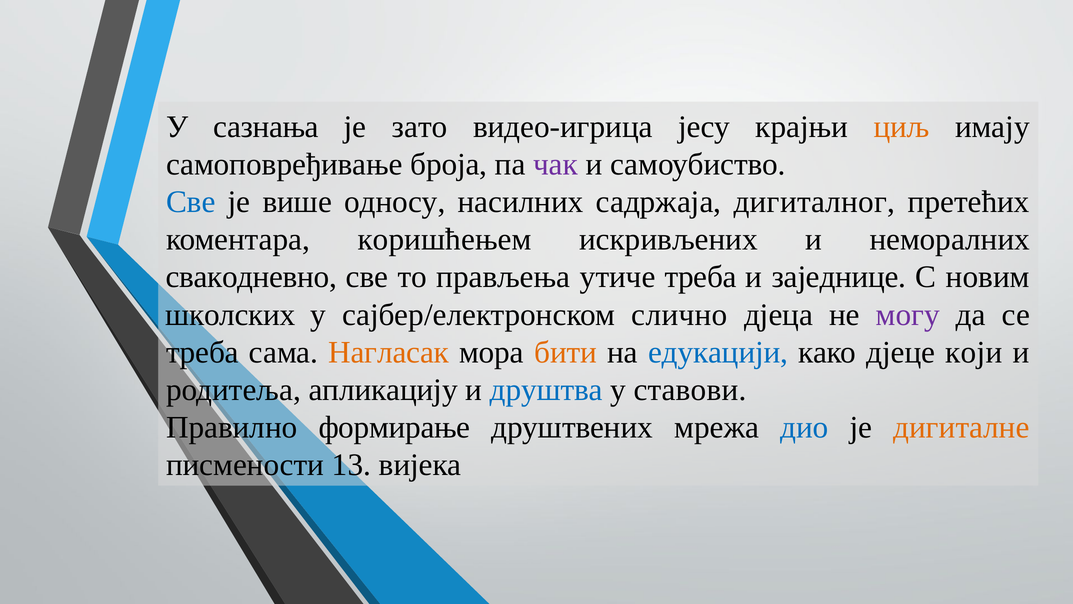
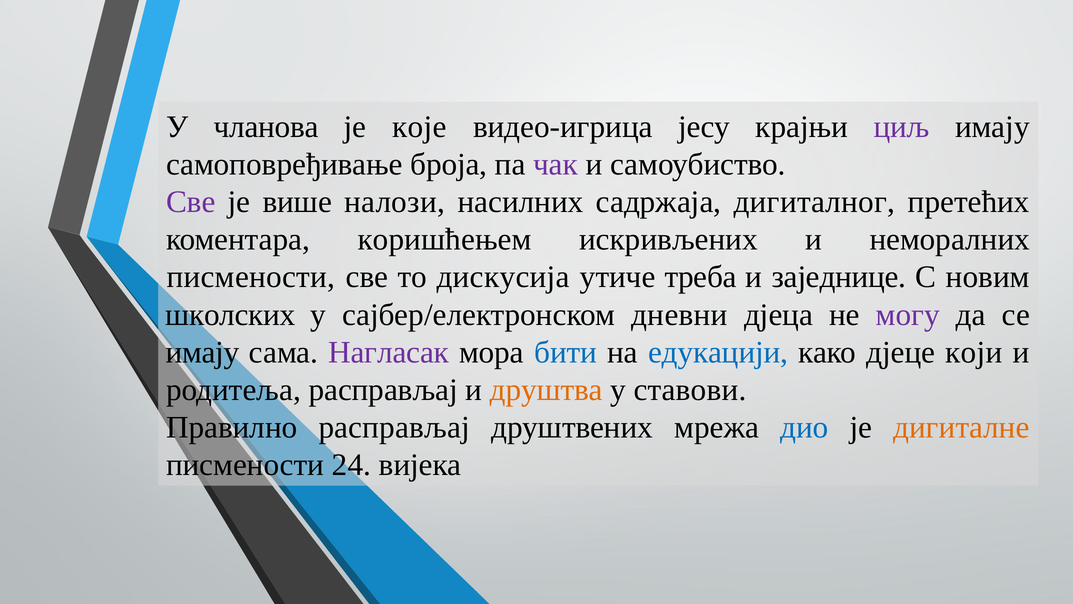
сазнања: сазнања -> чланова (266, 127)
зато: зато -> које (419, 127)
циљ colour: orange -> purple (902, 127)
Све colour: blue -> purple (191, 202)
односу: односу -> налози (395, 202)
свакодневно: свакодневно -> писмености (251, 277)
прављења: прављења -> дискусија (503, 277)
слично: слично -> дневни (679, 314)
треба: треба -> имају (203, 352)
Нагласак colour: orange -> purple (389, 352)
бити colour: orange -> blue (566, 352)
родитеља апликацију: апликацију -> расправљај (383, 390)
друштва colour: blue -> orange (546, 390)
Правилно формирање: формирање -> расправљај (394, 427)
13: 13 -> 24 (351, 465)
